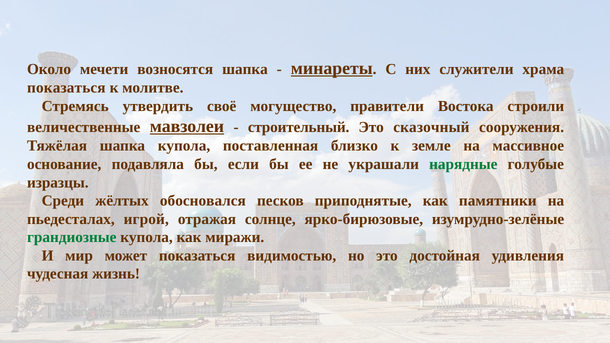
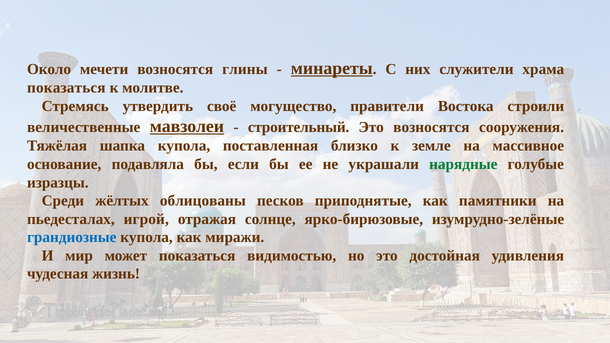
возносятся шапка: шапка -> глины (245, 69)
Это сказочный: сказочный -> возносятся (431, 127)
обосновался: обосновался -> облицованы (203, 201)
грандиозные colour: green -> blue (72, 237)
